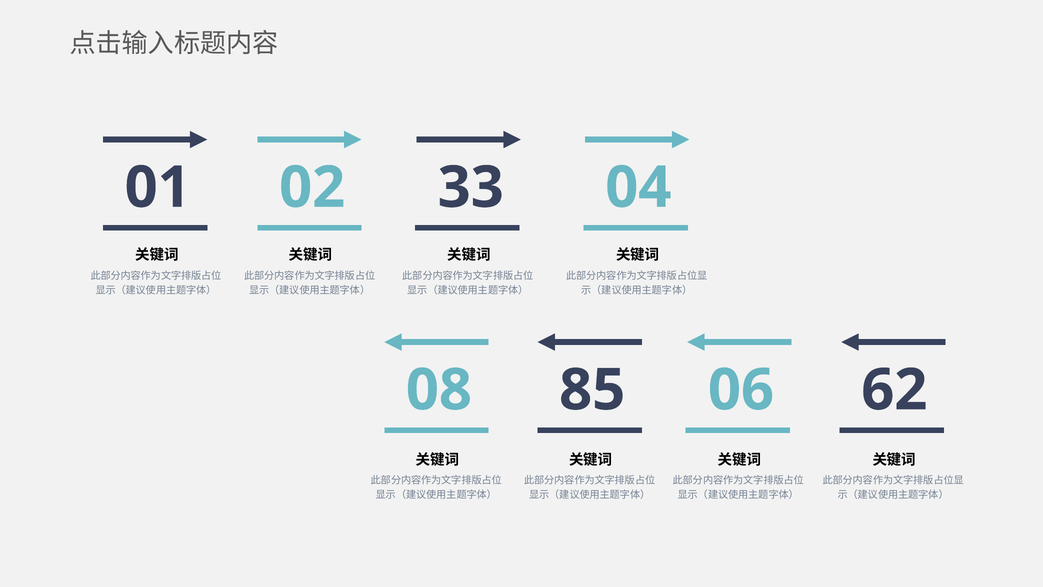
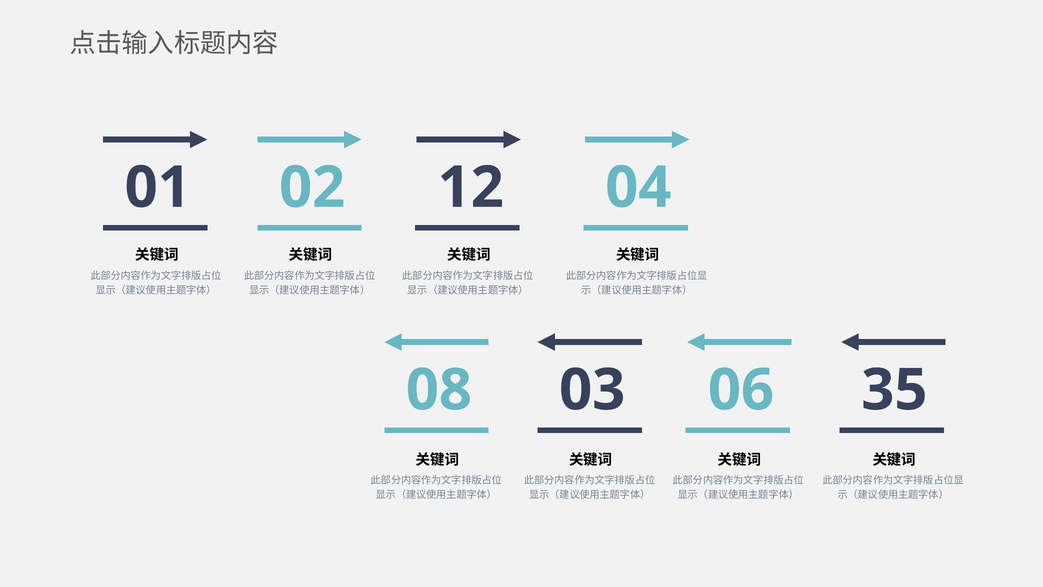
33: 33 -> 12 (471, 188)
85: 85 -> 03 (592, 390)
62: 62 -> 35 (894, 390)
